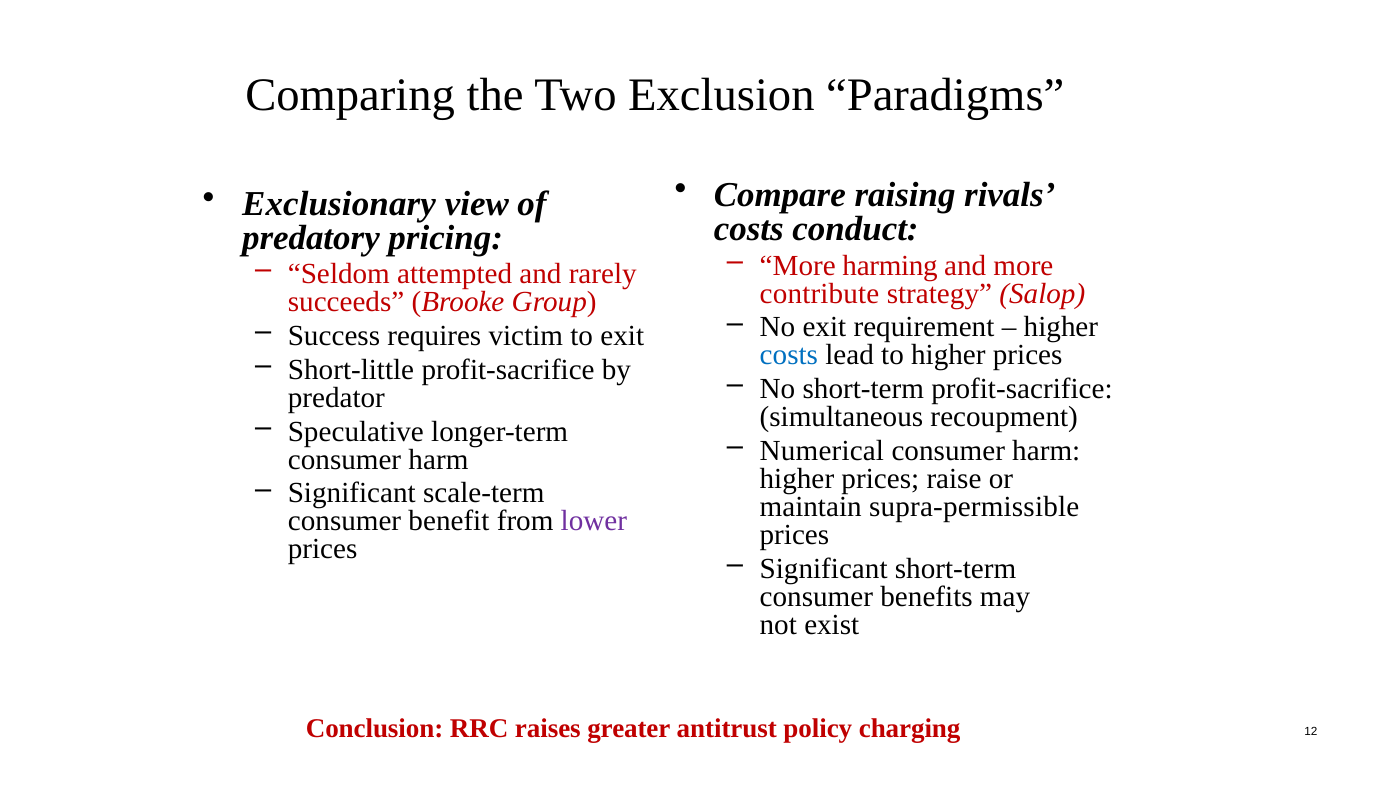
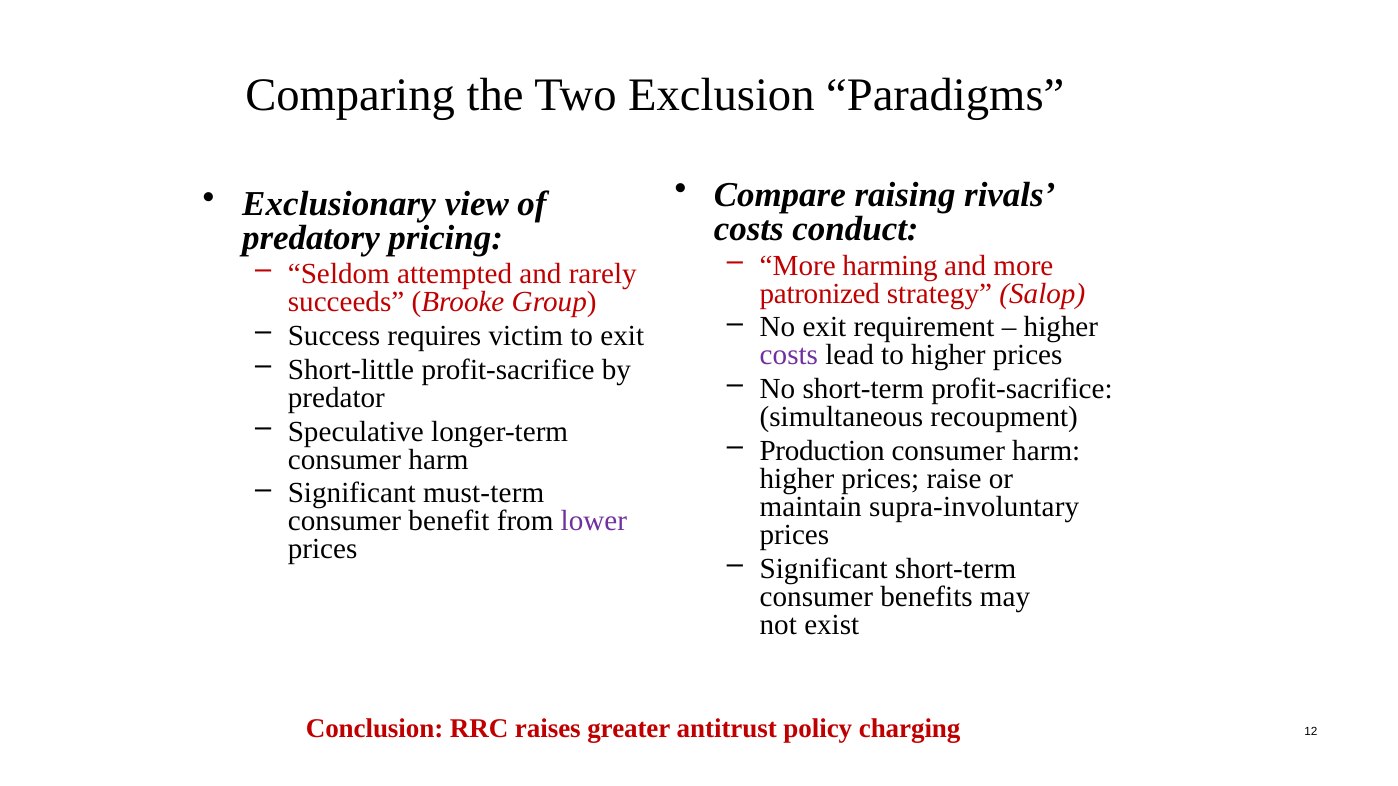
contribute: contribute -> patronized (820, 294)
costs colour: blue -> purple (789, 355)
Numerical: Numerical -> Production (822, 451)
scale-term: scale-term -> must-term (484, 494)
supra-permissible: supra-permissible -> supra-involuntary (974, 507)
